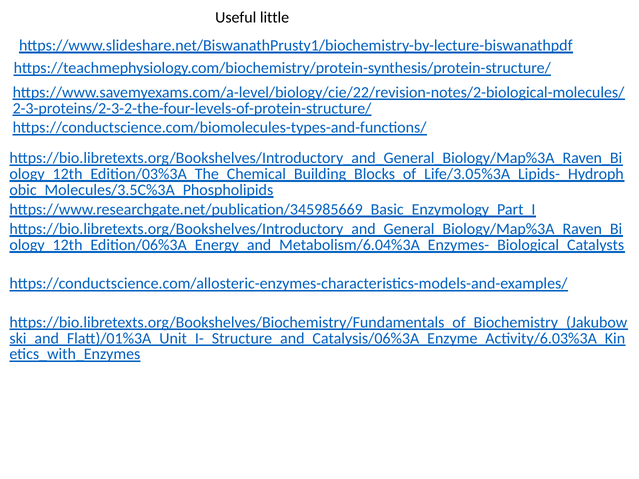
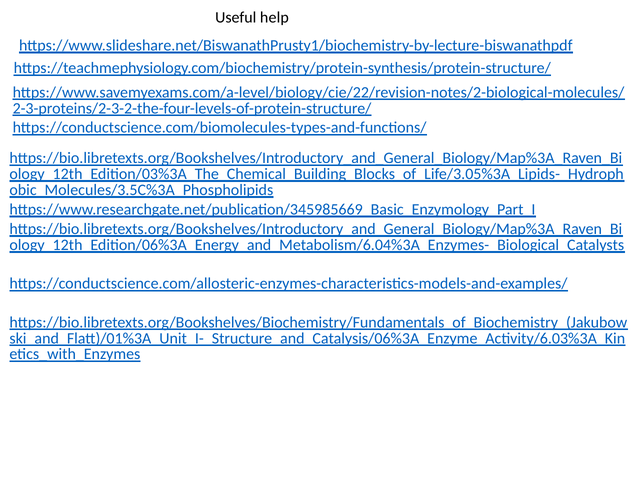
little: little -> help (274, 17)
